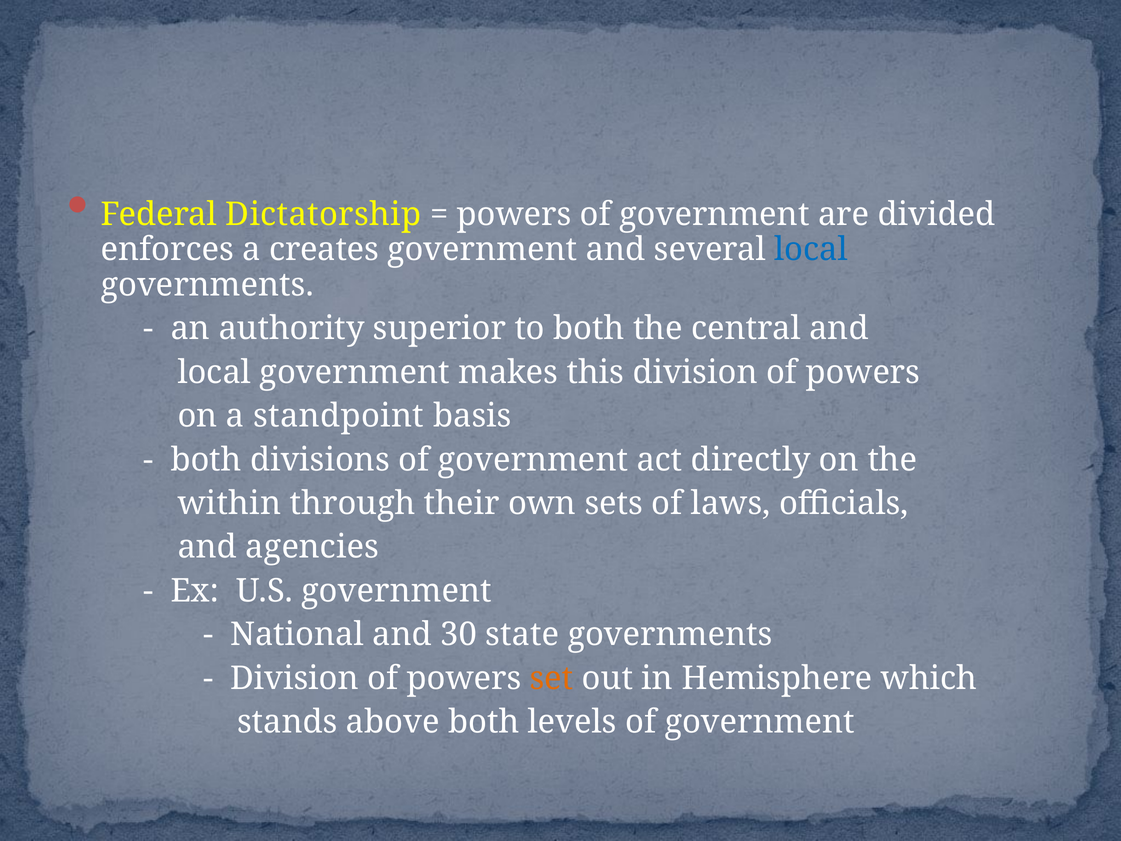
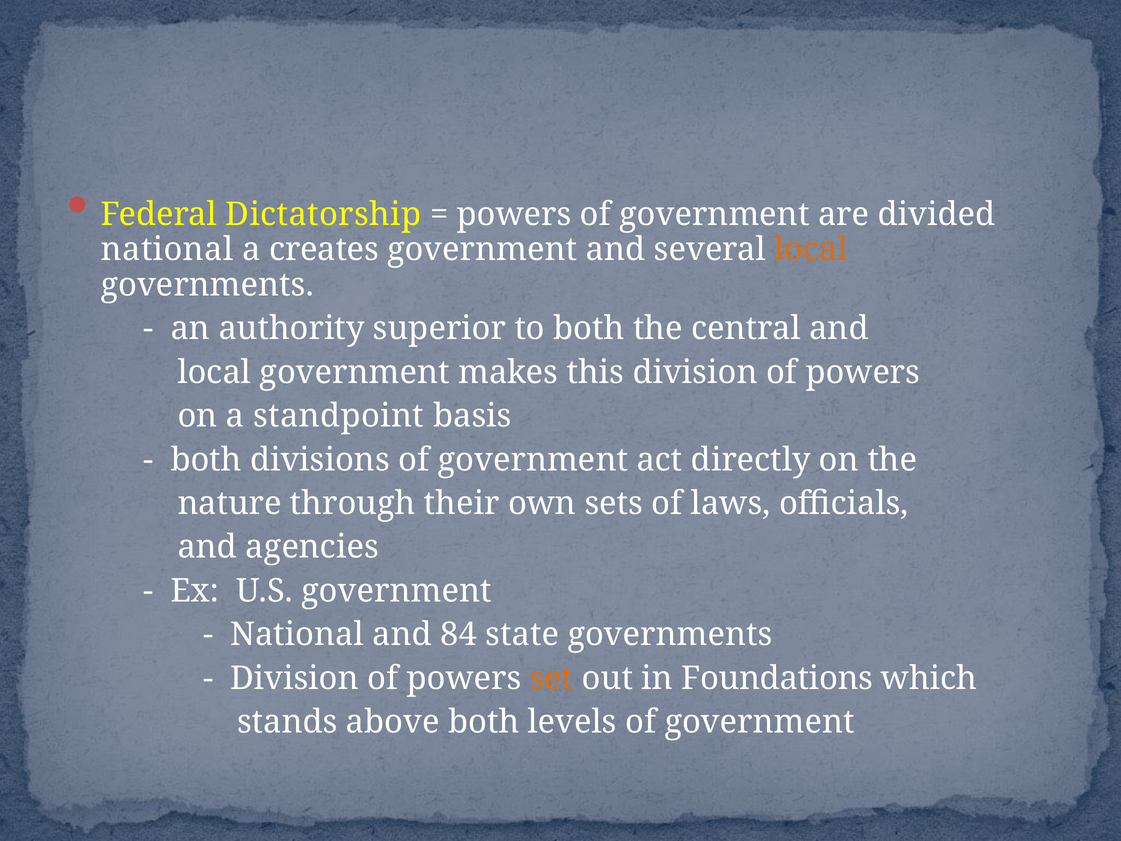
enforces: enforces -> national (167, 250)
local colour: blue -> orange (811, 250)
within: within -> nature (230, 503)
30: 30 -> 84 (459, 634)
Hemisphere: Hemisphere -> Foundations (777, 678)
